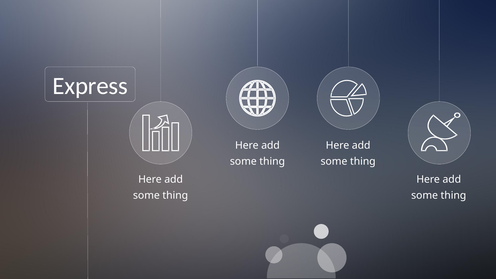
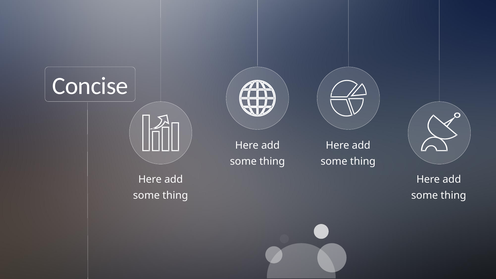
Express: Express -> Concise (90, 86)
